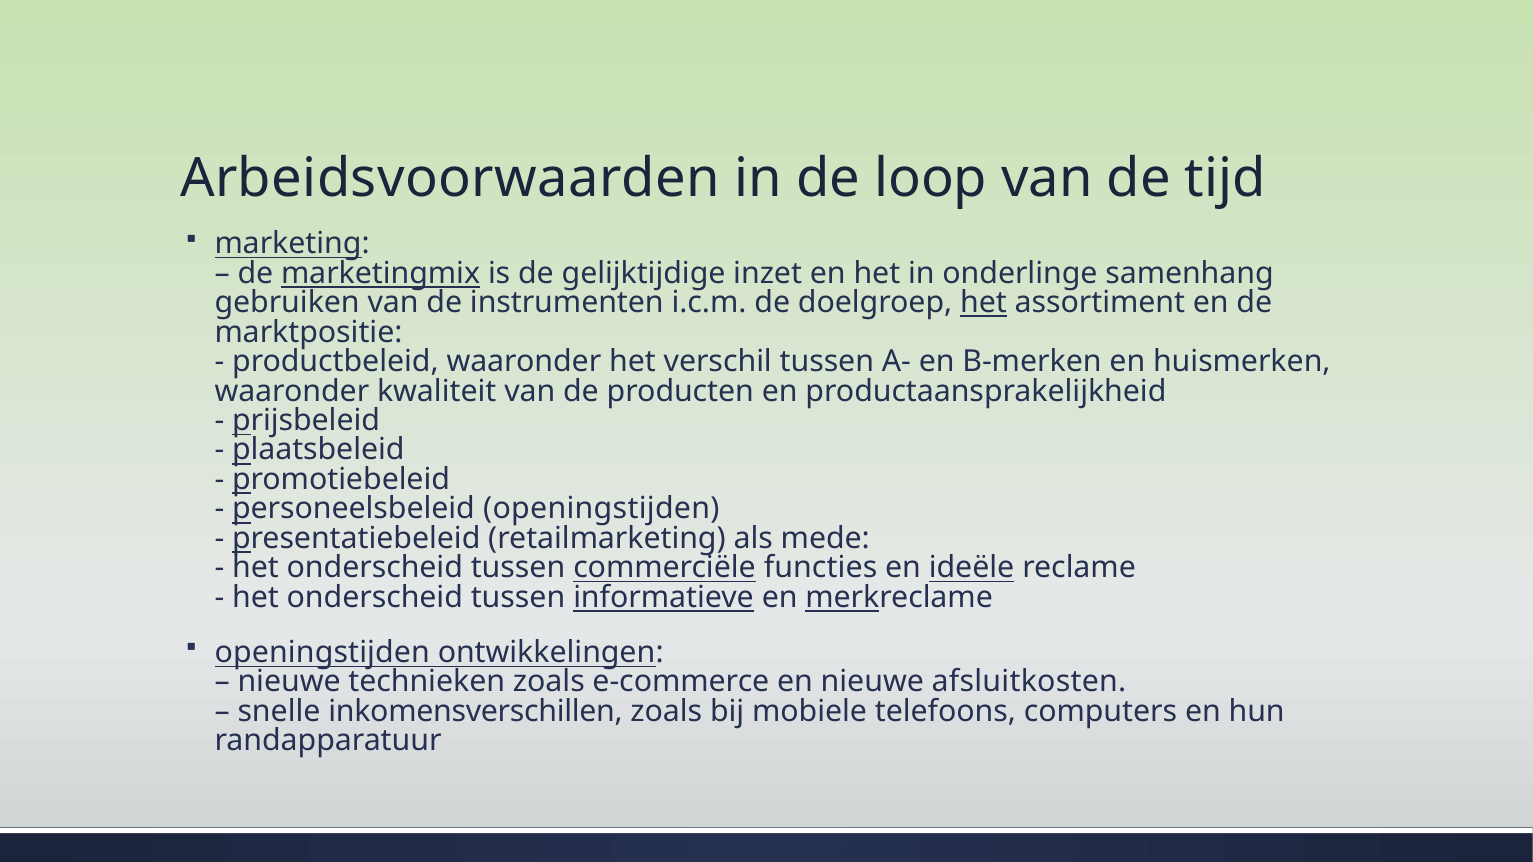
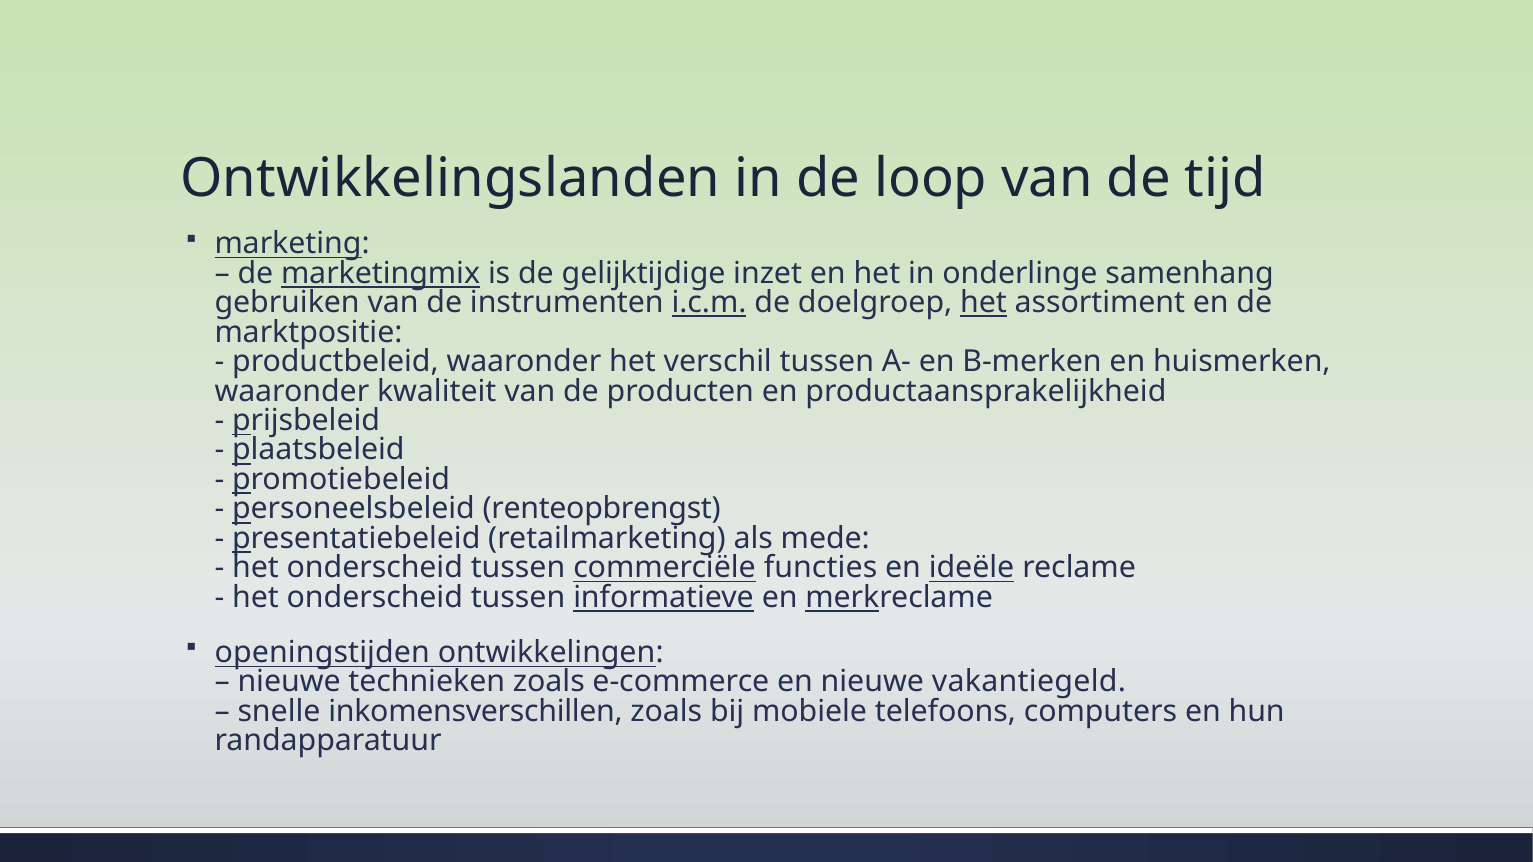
Arbeidsvoorwaarden: Arbeidsvoorwaarden -> Ontwikkelingslanden (450, 178)
i.c.m underline: none -> present (709, 303)
personeelsbeleid openingstijden: openingstijden -> renteopbrengst (602, 509)
afsluitkosten: afsluitkosten -> vakantiegeld (1029, 682)
